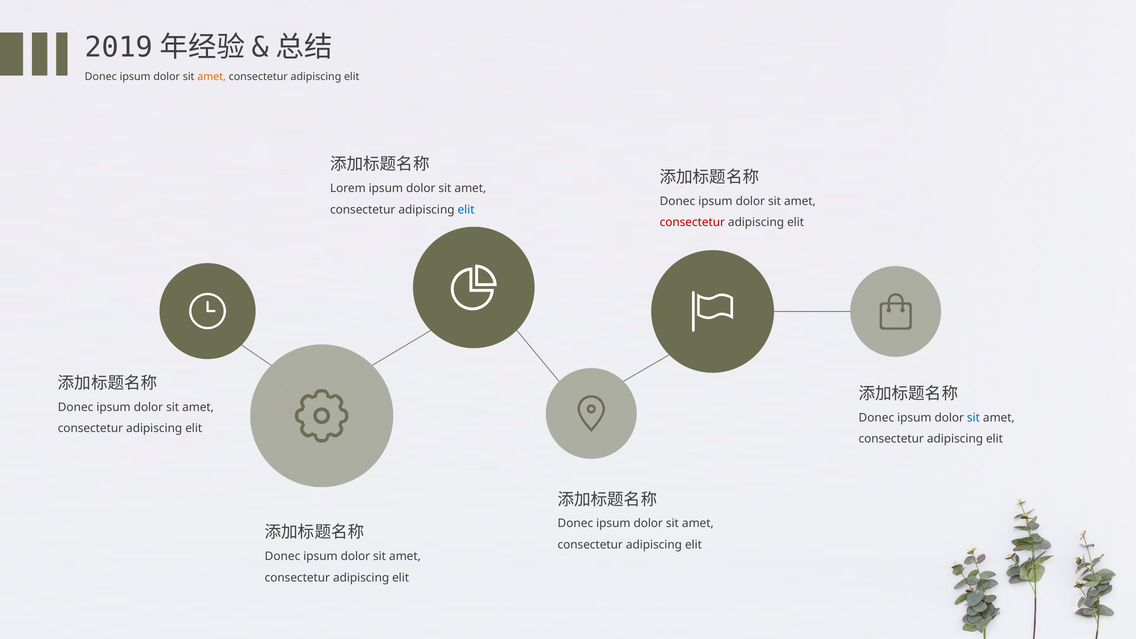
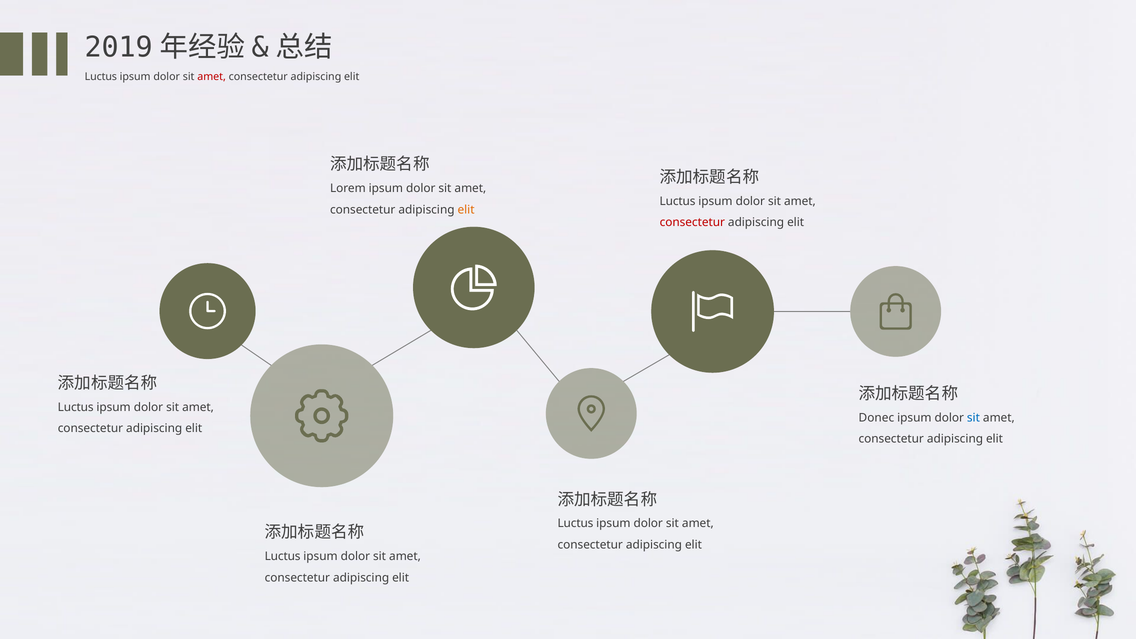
Donec: Donec -> Luctus (101, 77)
amet colour: orange -> red (212, 77)
Donec: Donec -> Luctus (678, 201)
elit colour: blue -> orange (466, 210)
Donec: Donec -> Luctus (76, 407)
Donec: Donec -> Luctus (575, 523)
Donec: Donec -> Luctus (283, 556)
